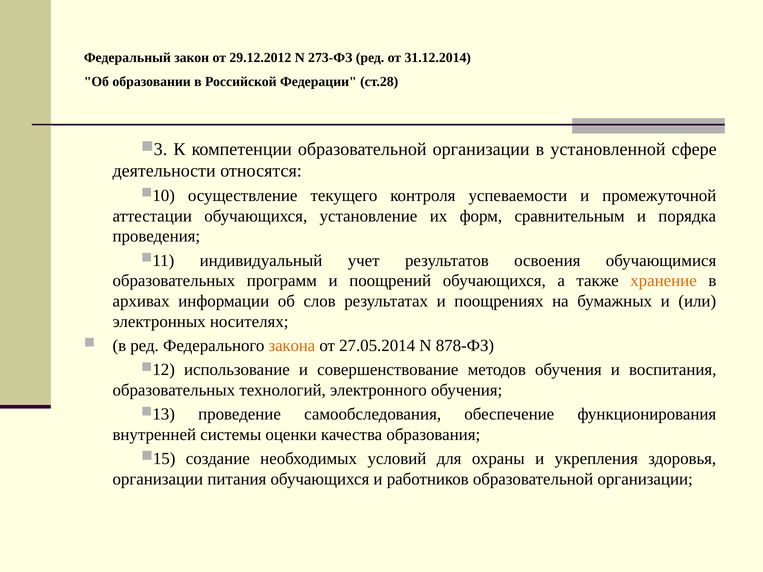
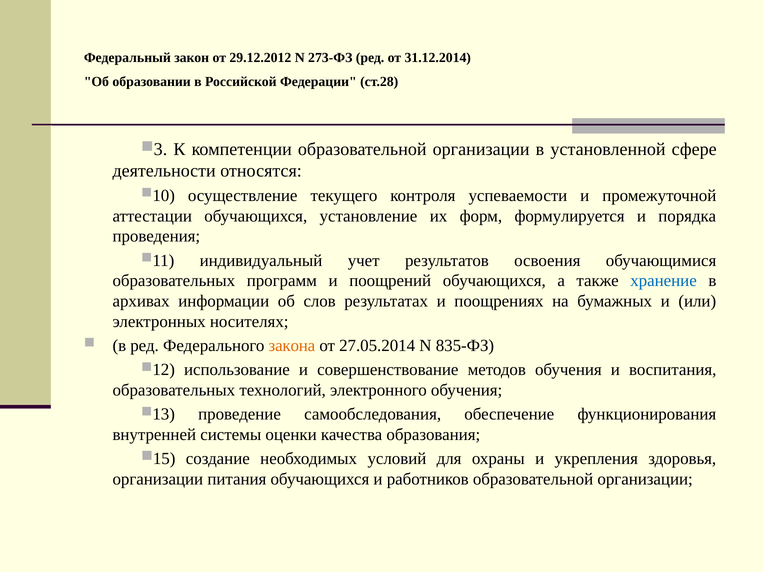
сравнительным: сравнительным -> формулируется (570, 216)
хранение colour: orange -> blue (664, 281)
878-ФЗ: 878-ФЗ -> 835-ФЗ (465, 346)
